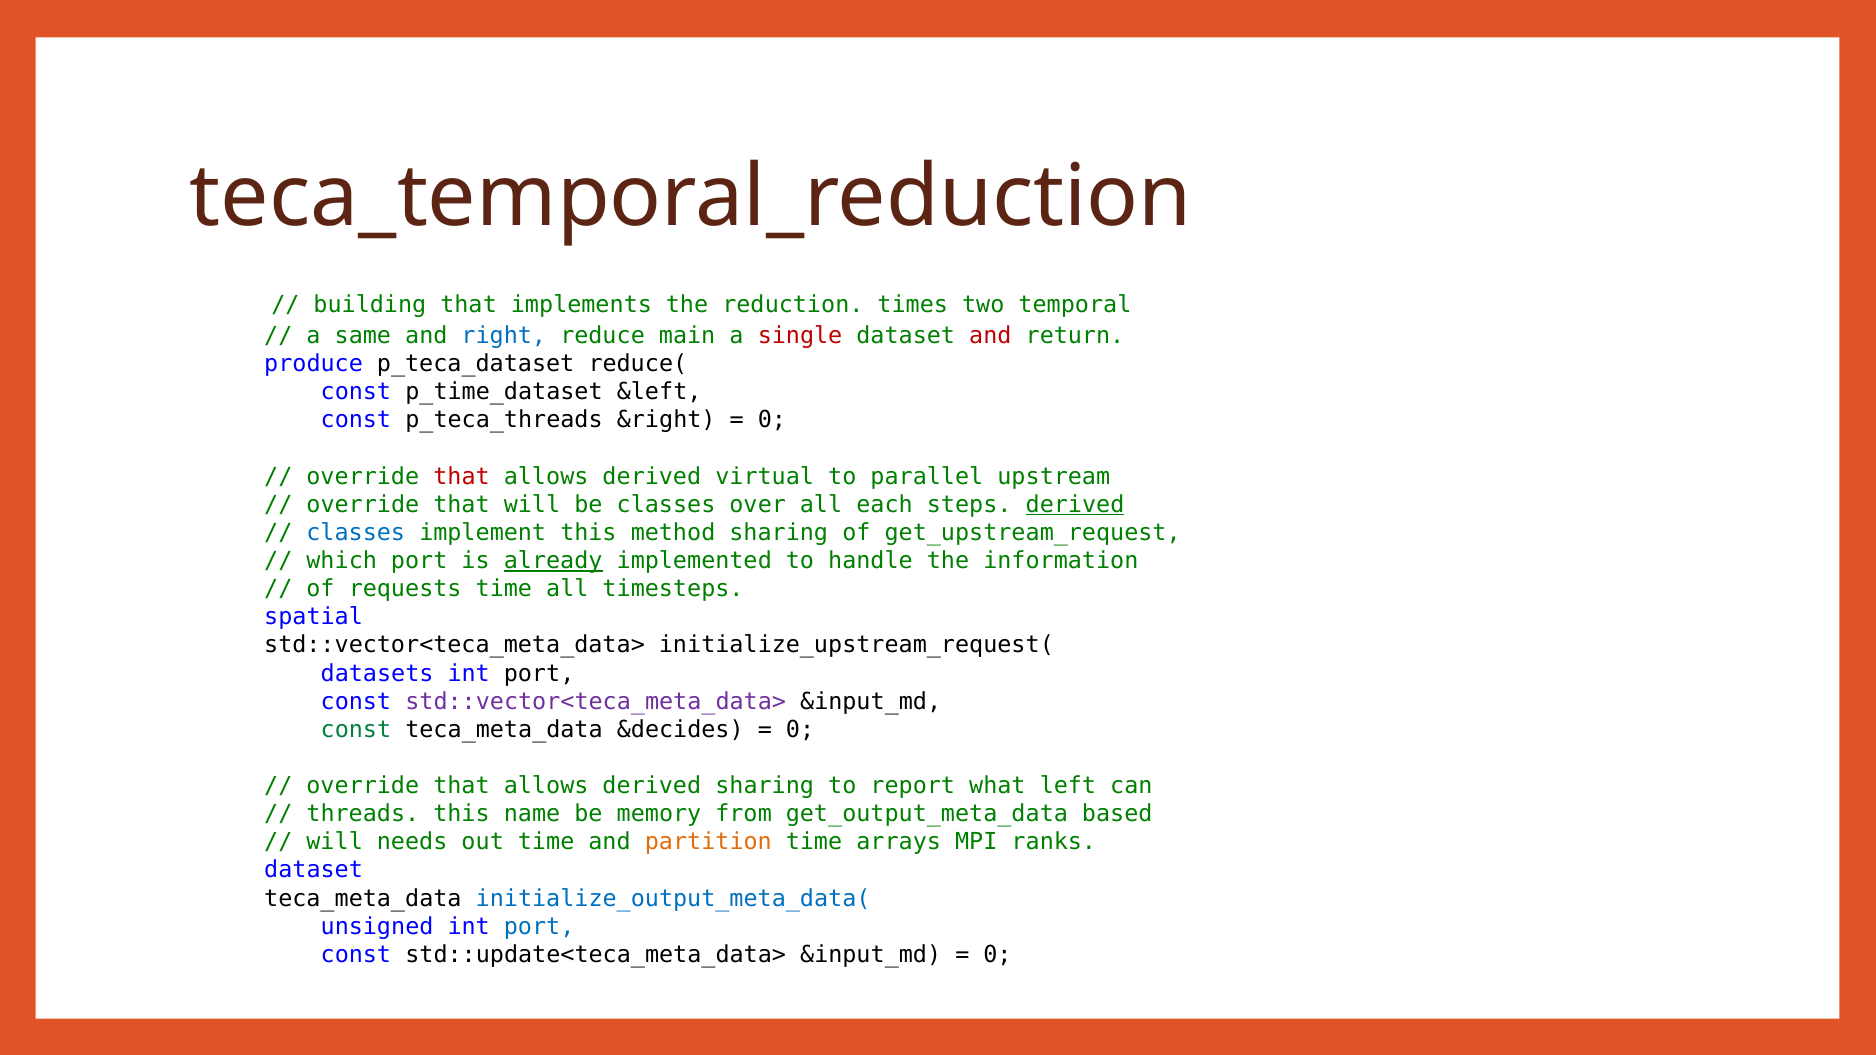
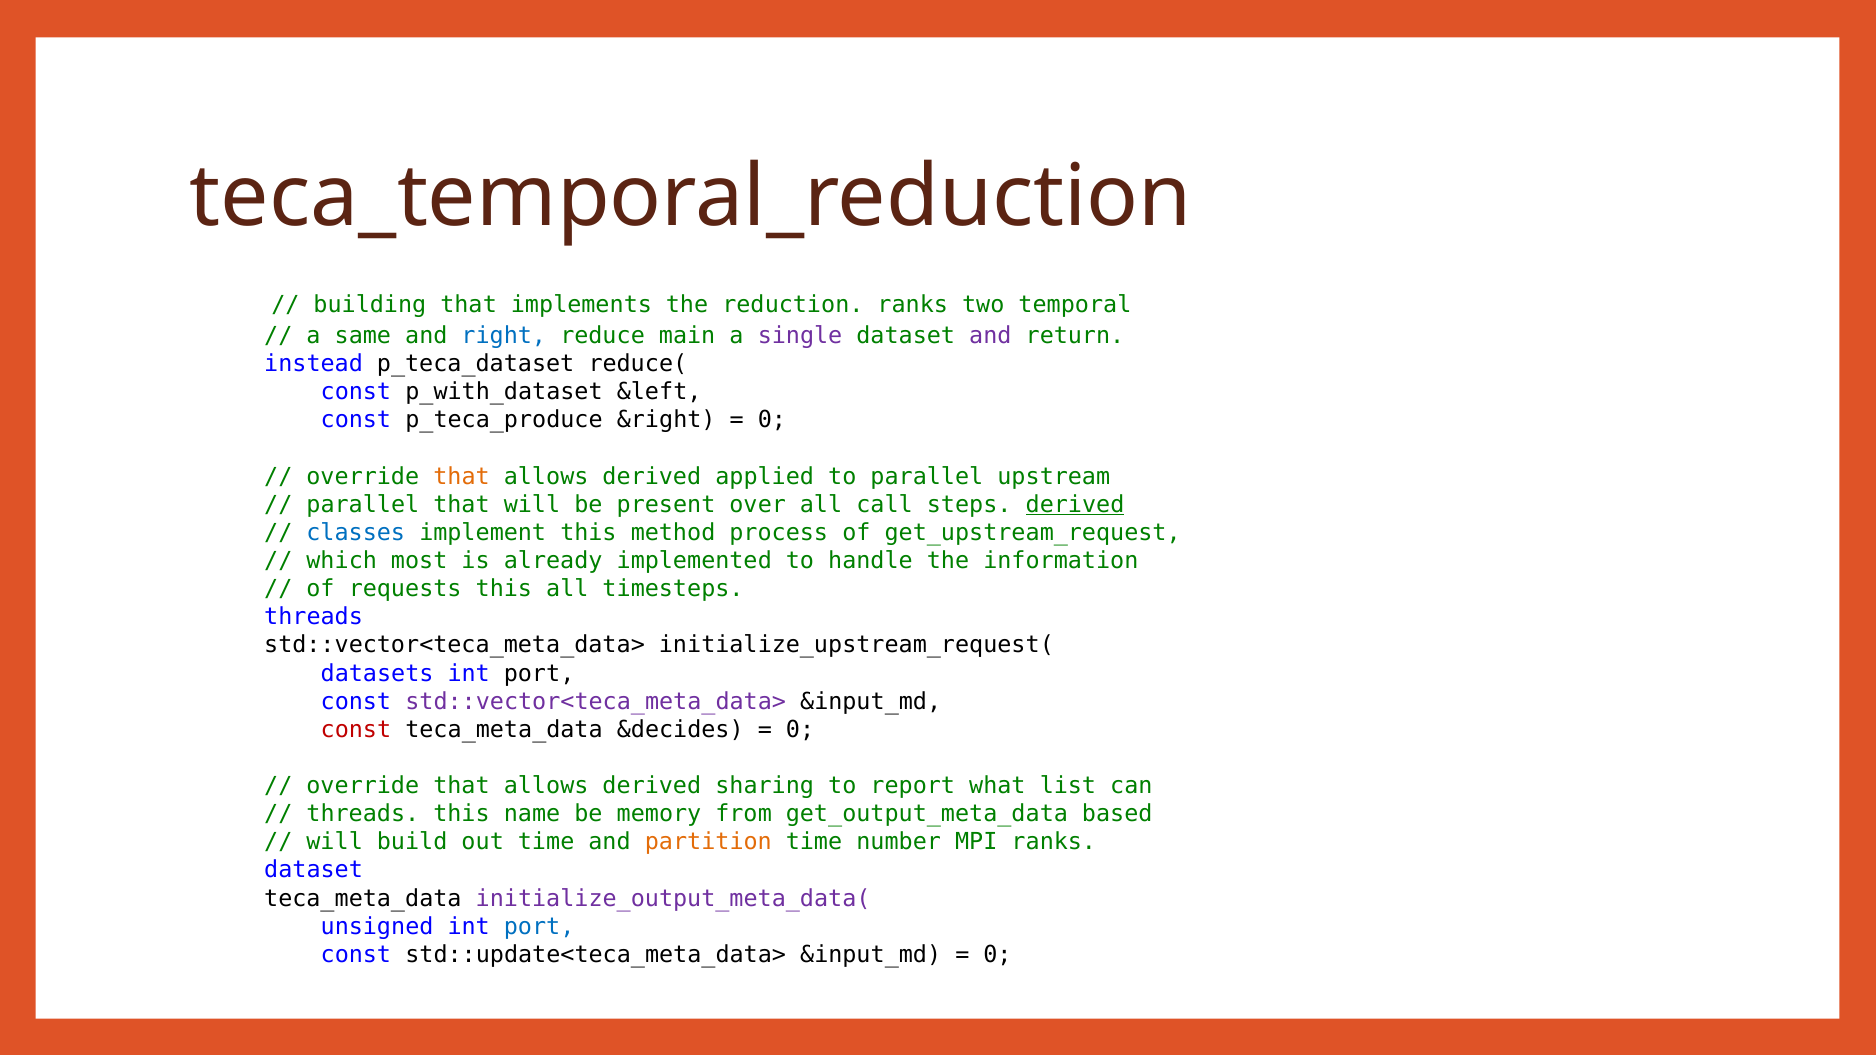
reduction times: times -> ranks (913, 305)
single colour: red -> purple (800, 336)
and colour: red -> purple (990, 336)
produce: produce -> instead (314, 364)
p_time_dataset: p_time_dataset -> p_with_dataset (504, 392)
p_teca_threads: p_teca_threads -> p_teca_produce (504, 420)
that colour: red -> orange (462, 476)
virtual: virtual -> applied (765, 476)
override: override -> parallel (363, 505)
be classes: classes -> present (666, 505)
each: each -> call (885, 505)
method sharing: sharing -> process (779, 533)
which port: port -> most (419, 561)
already underline: present -> none (553, 561)
requests time: time -> this (504, 589)
spatial: spatial -> threads (314, 617)
const colour: green -> red (356, 730)
left: left -> list (1068, 786)
needs: needs -> build (412, 842)
arrays: arrays -> number (899, 842)
initialize_output_meta_data( colour: blue -> purple (673, 899)
